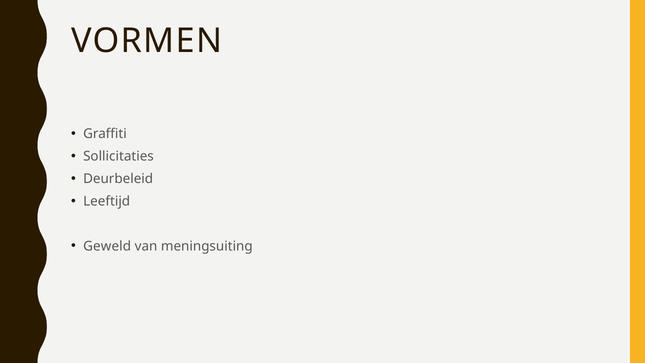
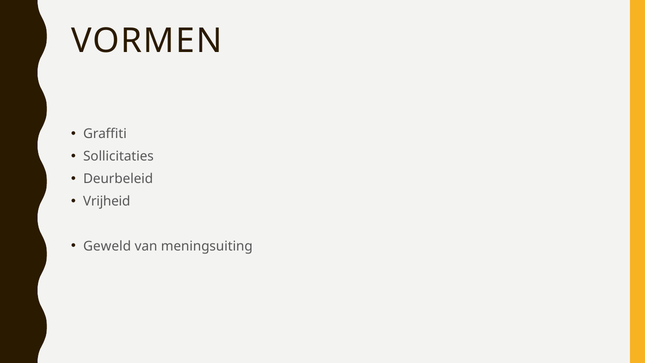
Leeftijd: Leeftijd -> Vrijheid (107, 201)
